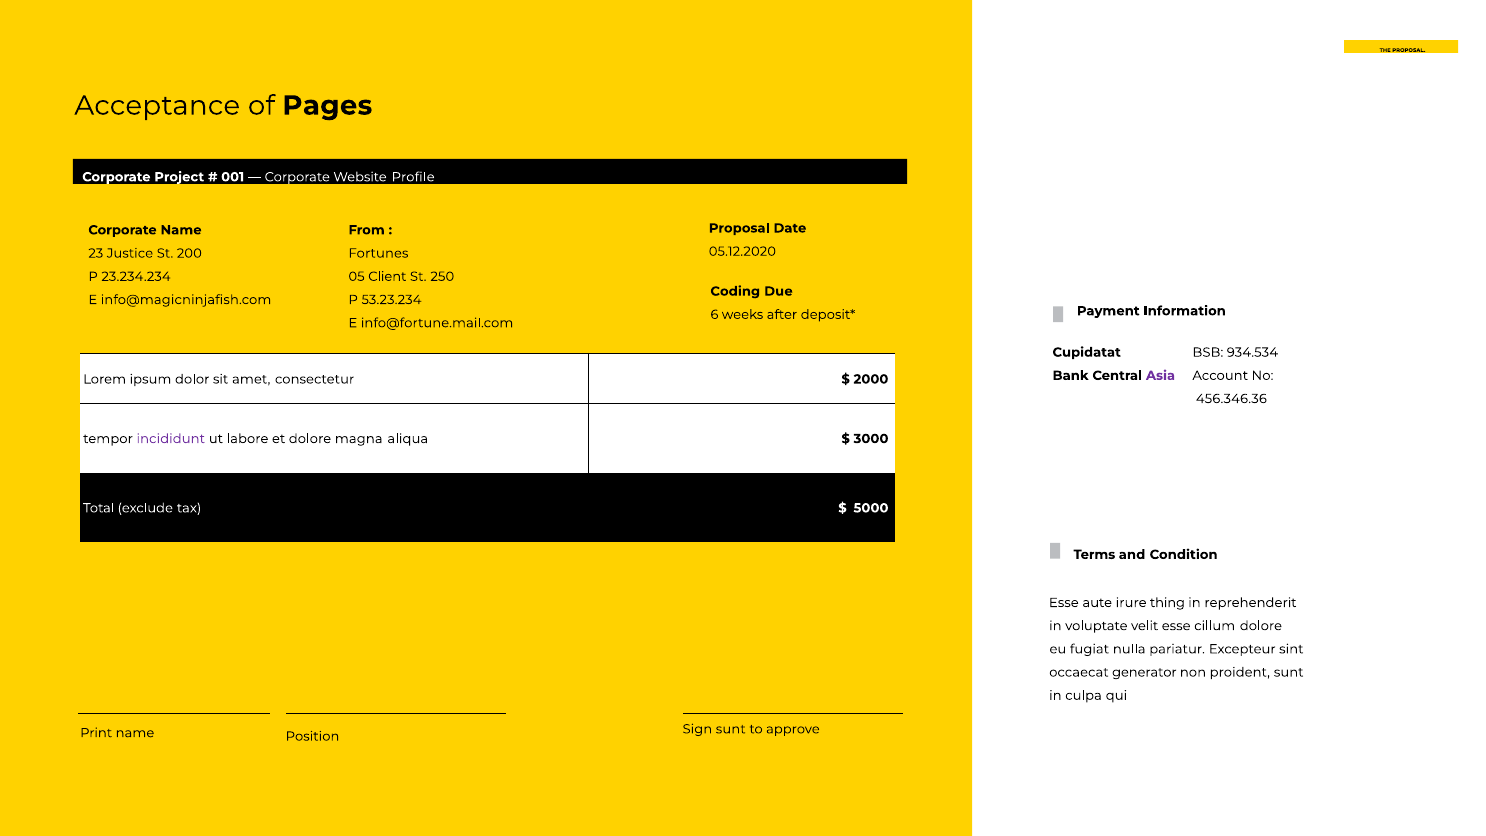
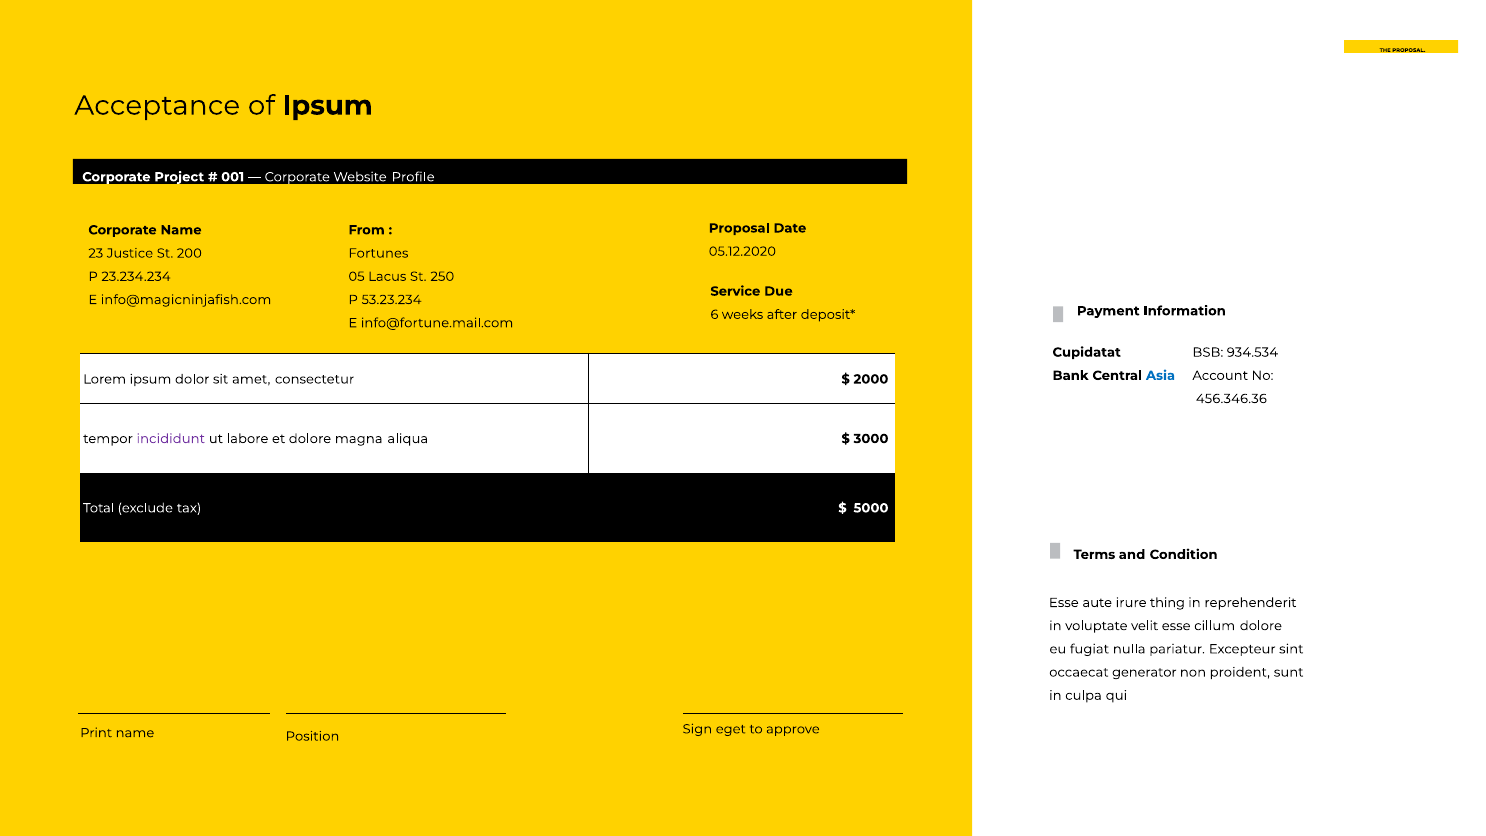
of Pages: Pages -> Ipsum (328, 106)
Client: Client -> Lacus (387, 276)
Coding: Coding -> Service (735, 291)
Asia colour: purple -> blue (1161, 376)
Sign sunt: sunt -> eget (731, 729)
